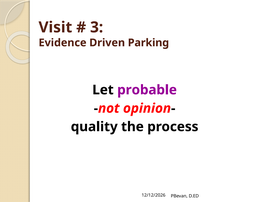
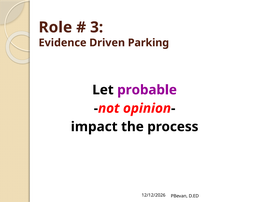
Visit: Visit -> Role (55, 27)
quality: quality -> impact (94, 127)
